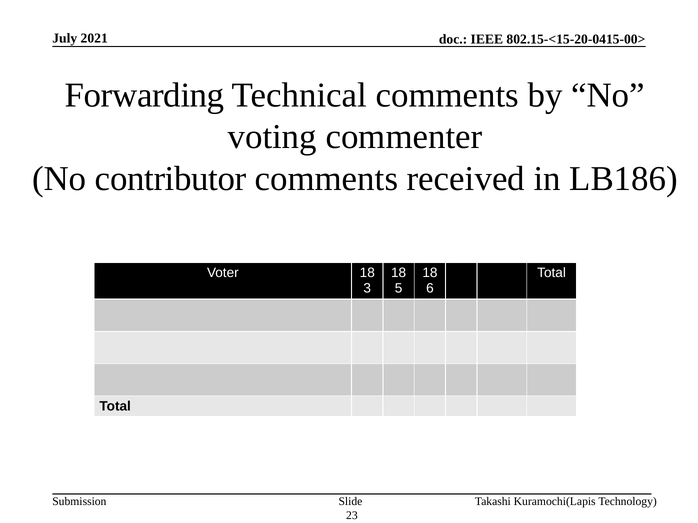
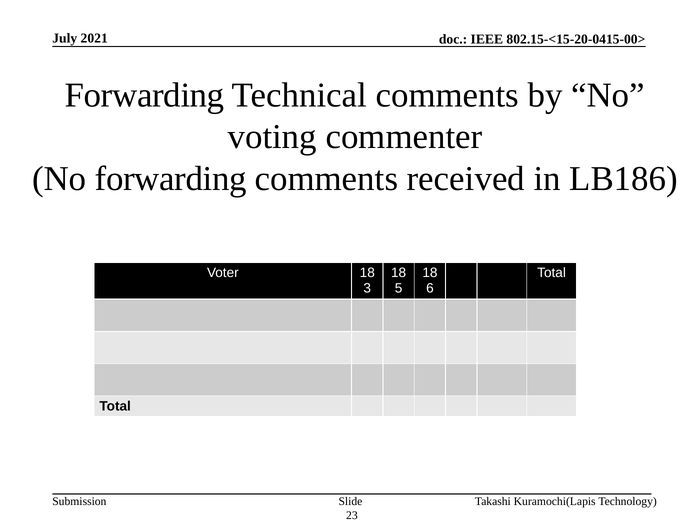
No contributor: contributor -> forwarding (171, 179)
